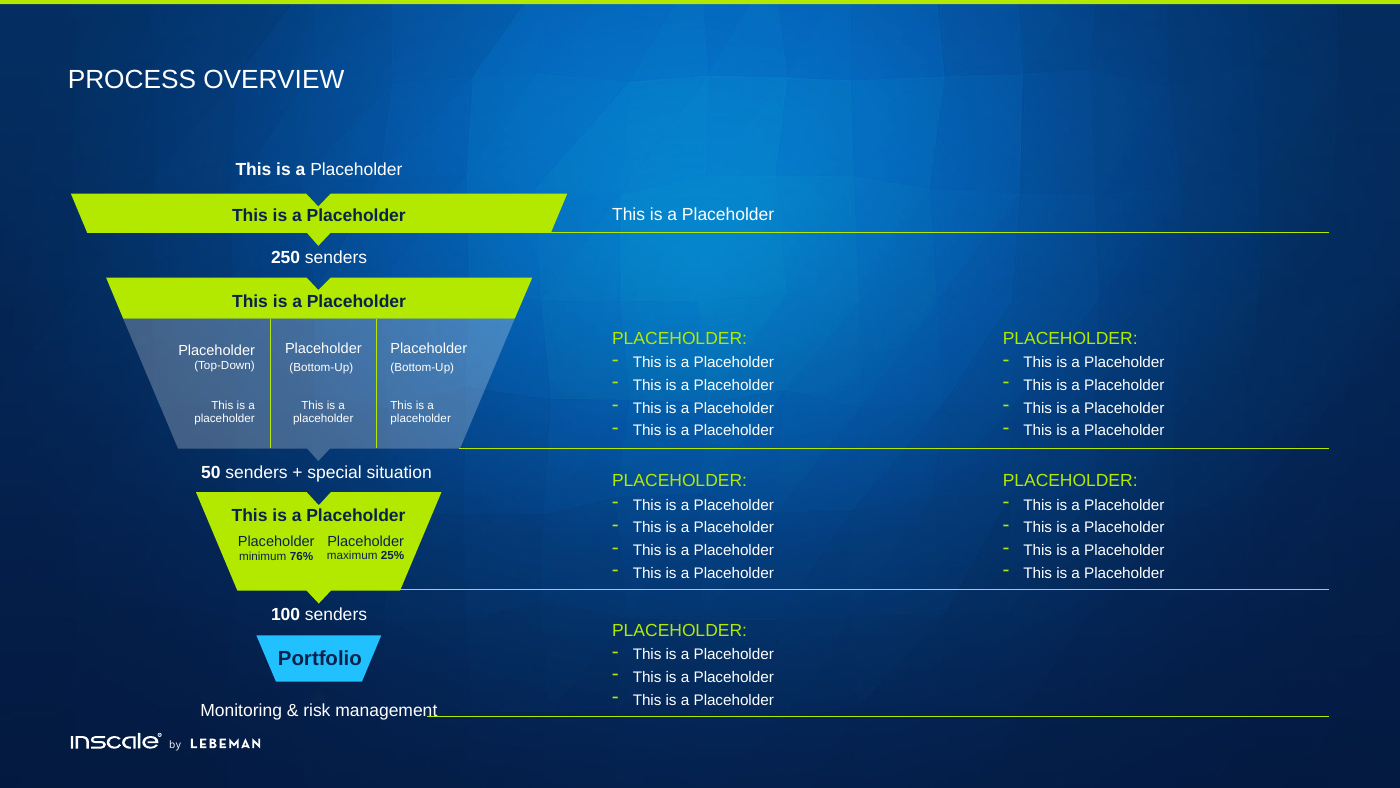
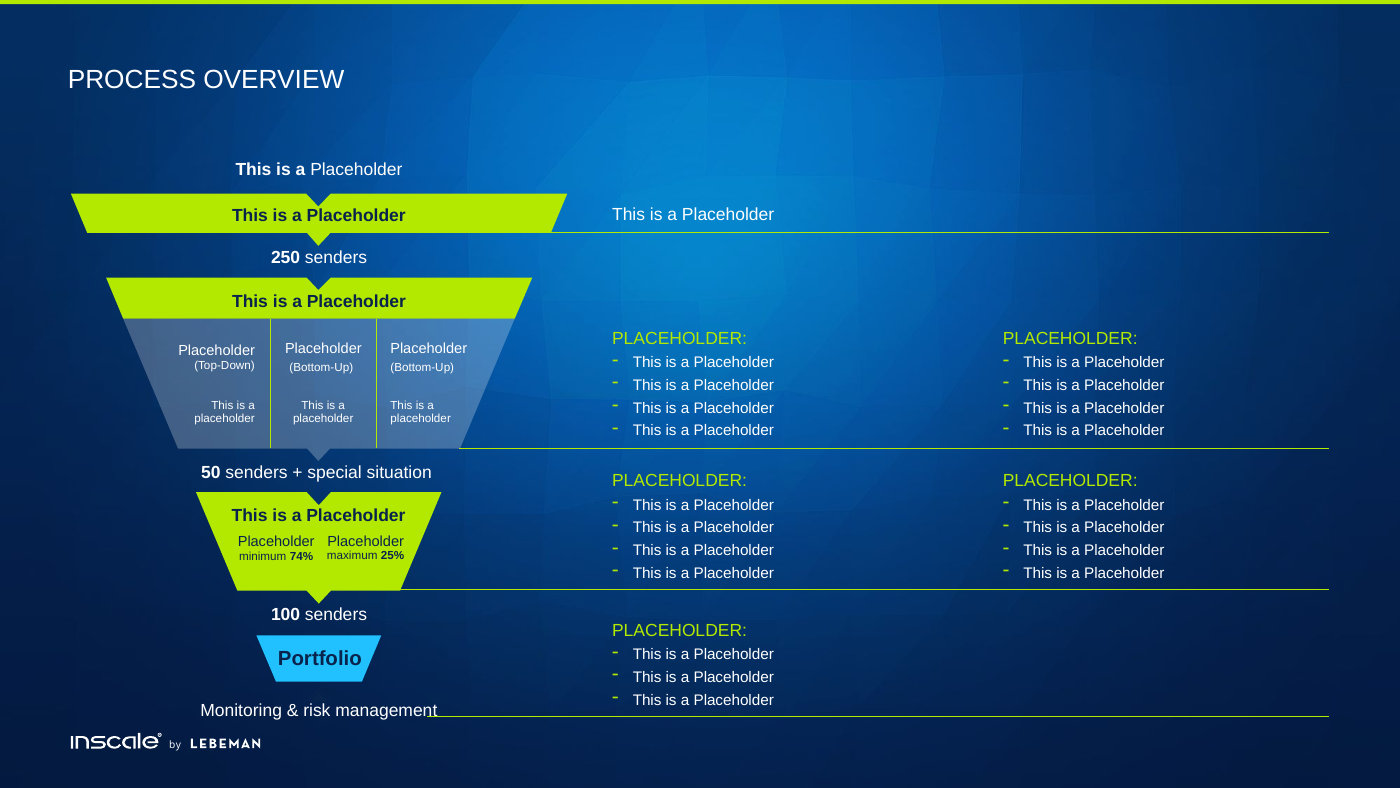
76%: 76% -> 74% (302, 556)
